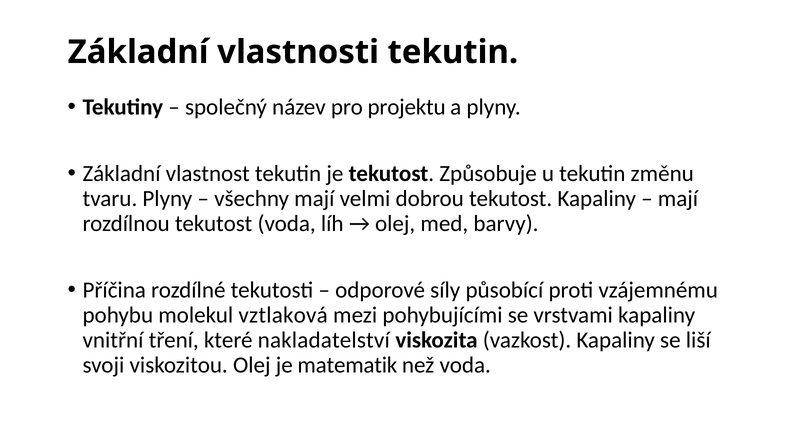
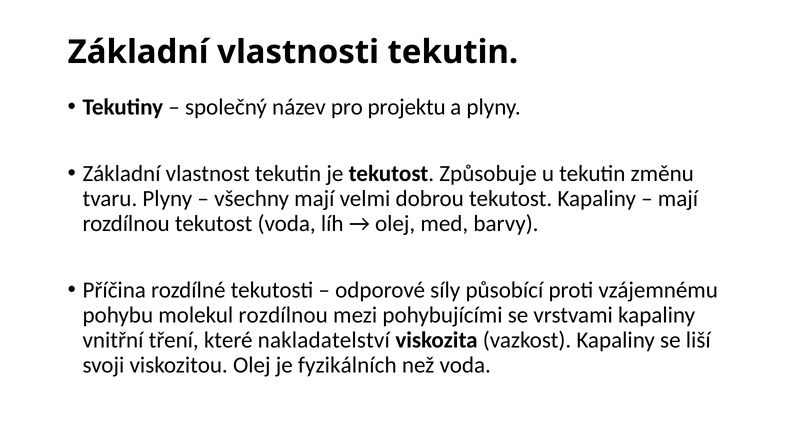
molekul vztlaková: vztlaková -> rozdílnou (283, 315)
matematik: matematik -> fyzikálních (347, 365)
